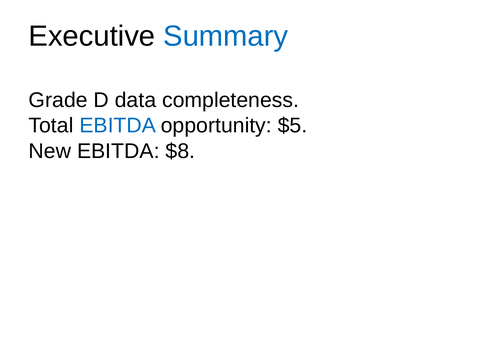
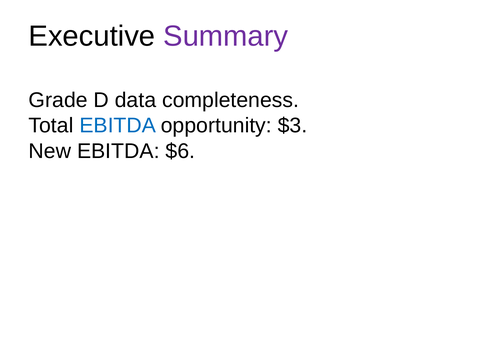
Summary colour: blue -> purple (226, 36)
$5: $5 -> $3 (293, 126)
$8: $8 -> $6 (180, 151)
